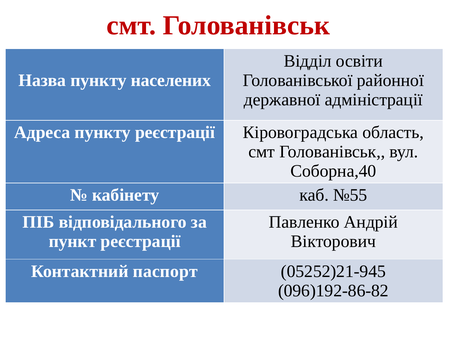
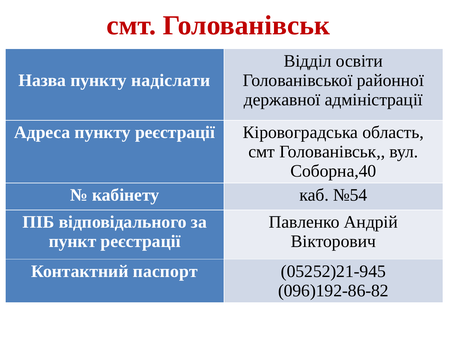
населених: населених -> надіслати (171, 80)
№55: №55 -> №54 (350, 195)
